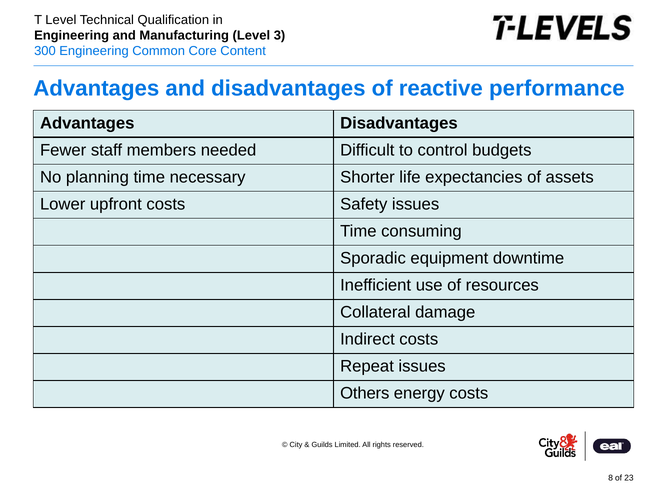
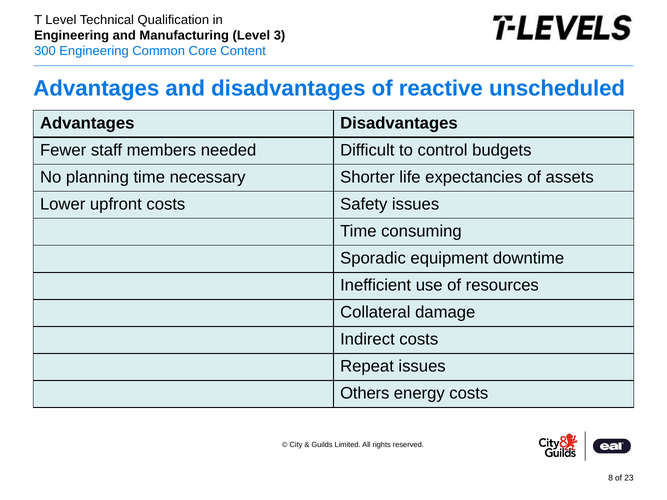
performance: performance -> unscheduled (557, 88)
